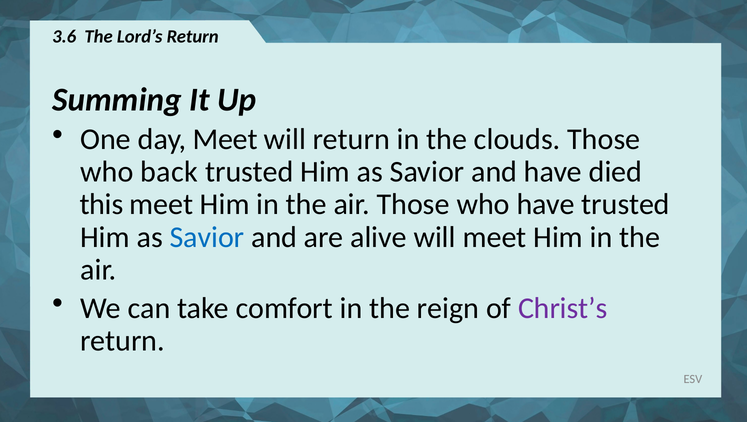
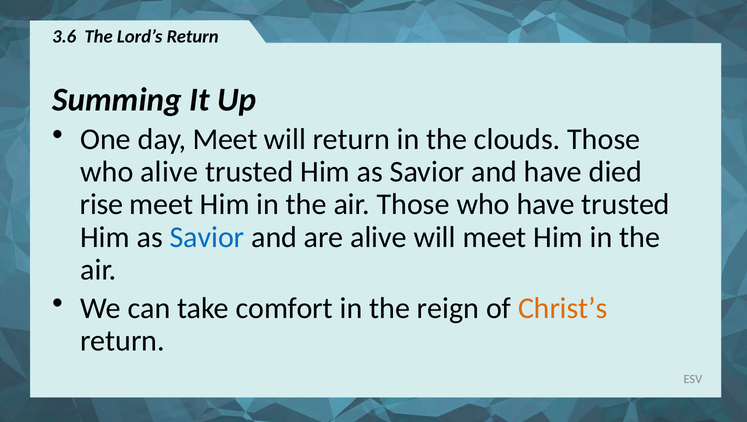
who back: back -> alive (169, 172)
this: this -> rise (102, 204)
Christ’s colour: purple -> orange (563, 308)
